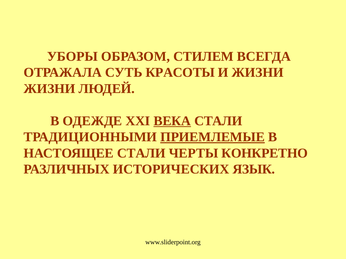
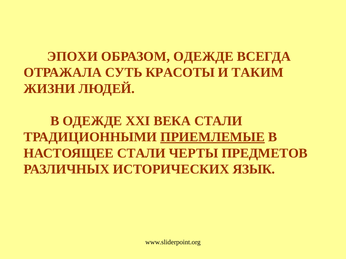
УБОРЫ: УБОРЫ -> ЭПОХИ (72, 56)
ОБРАЗОМ СТИЛЕМ: СТИЛЕМ -> ОДЕЖДЕ (203, 56)
И ЖИЗНИ: ЖИЗНИ -> ТАКИМ (258, 73)
ВЕКА underline: present -> none (172, 121)
КОНКРЕТНО: КОНКРЕТНО -> ПРЕДМЕТОВ (265, 153)
